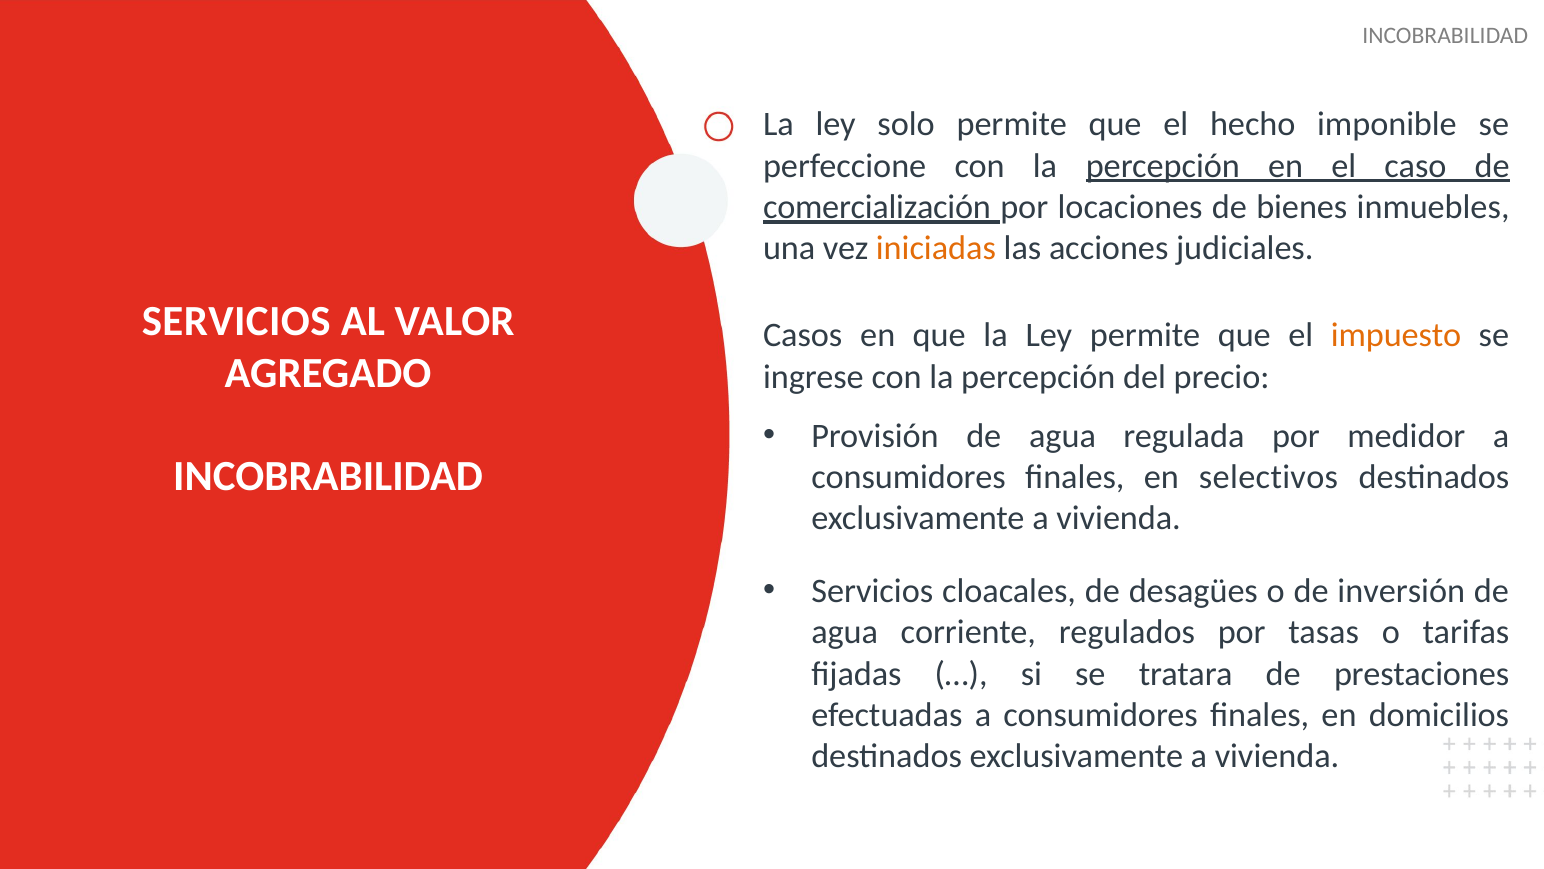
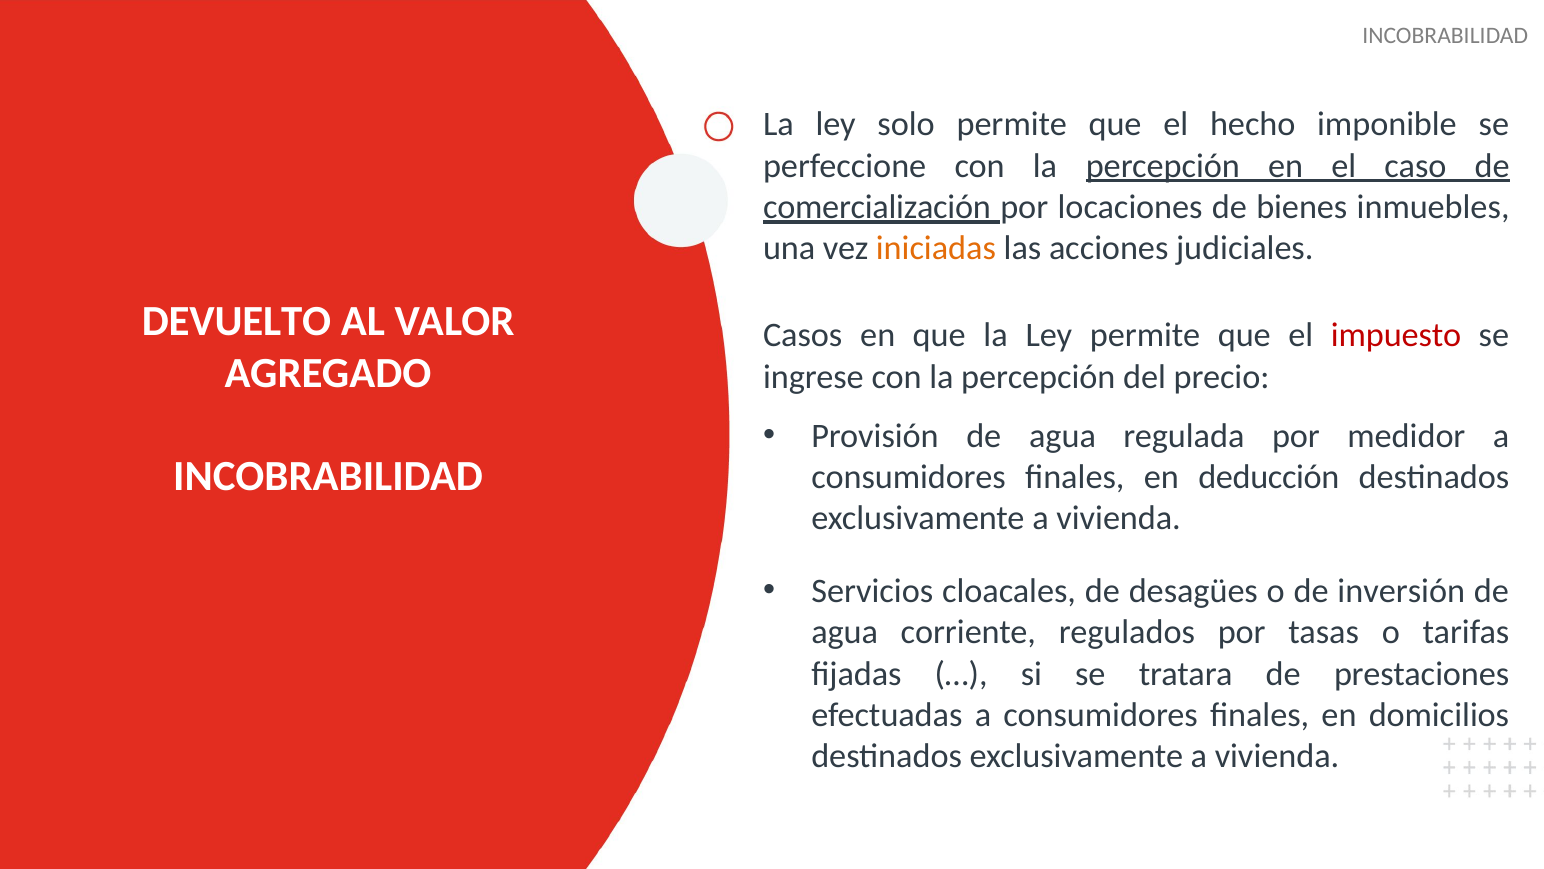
SERVICIOS: SERVICIOS -> DEVUELTO (236, 322)
impuesto colour: orange -> red (1396, 335)
selectivos: selectivos -> deducción (1269, 477)
